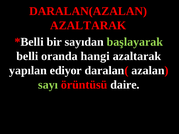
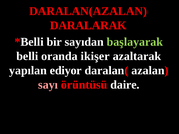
AZALTARAK: AZALTARAK -> DARALARAK (88, 25)
hangi: hangi -> ikişer (95, 56)
sayı colour: light green -> pink (48, 85)
